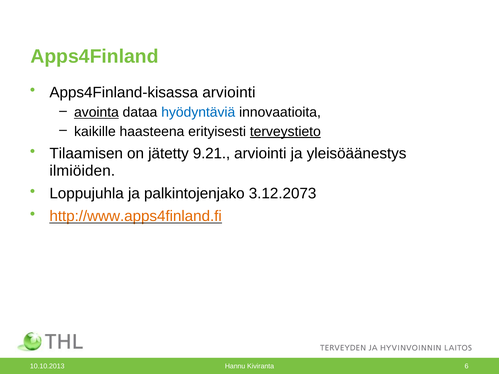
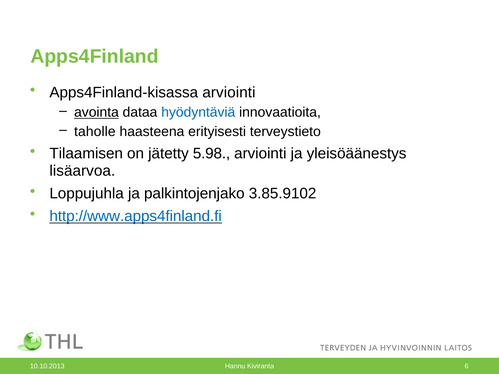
kaikille: kaikille -> taholle (95, 132)
terveystieto underline: present -> none (285, 132)
9.21: 9.21 -> 5.98 (212, 154)
ilmiöiden: ilmiöiden -> lisäarvoa (82, 171)
3.12.2073: 3.12.2073 -> 3.85.9102 (283, 194)
http://www.apps4finland.fi colour: orange -> blue (136, 216)
